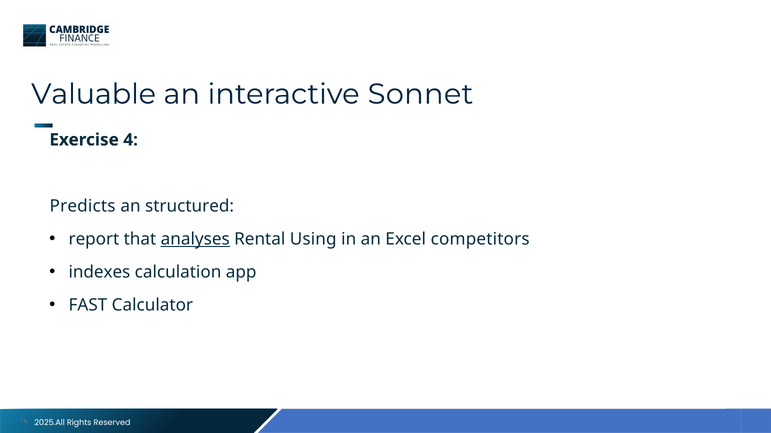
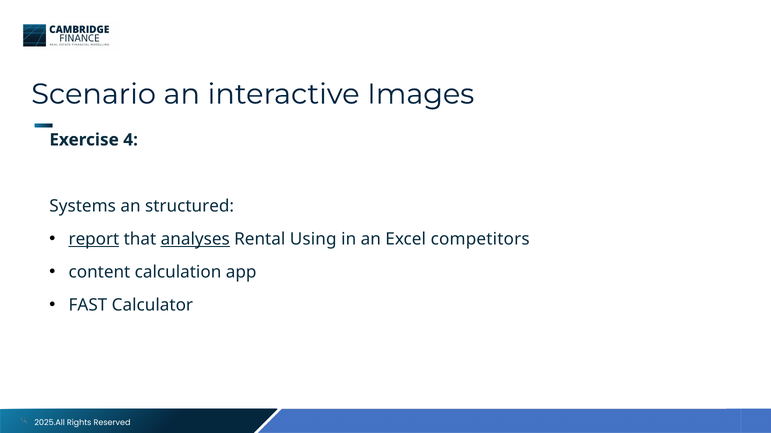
Valuable: Valuable -> Scenario (94, 94)
Sonnet: Sonnet -> Images (421, 94)
Predicts: Predicts -> Systems (83, 206)
report underline: none -> present (94, 239)
indexes: indexes -> content (99, 272)
